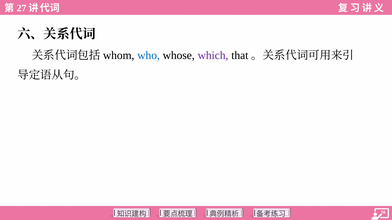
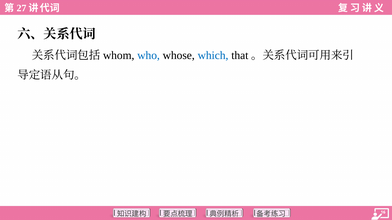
which colour: purple -> blue (213, 55)
